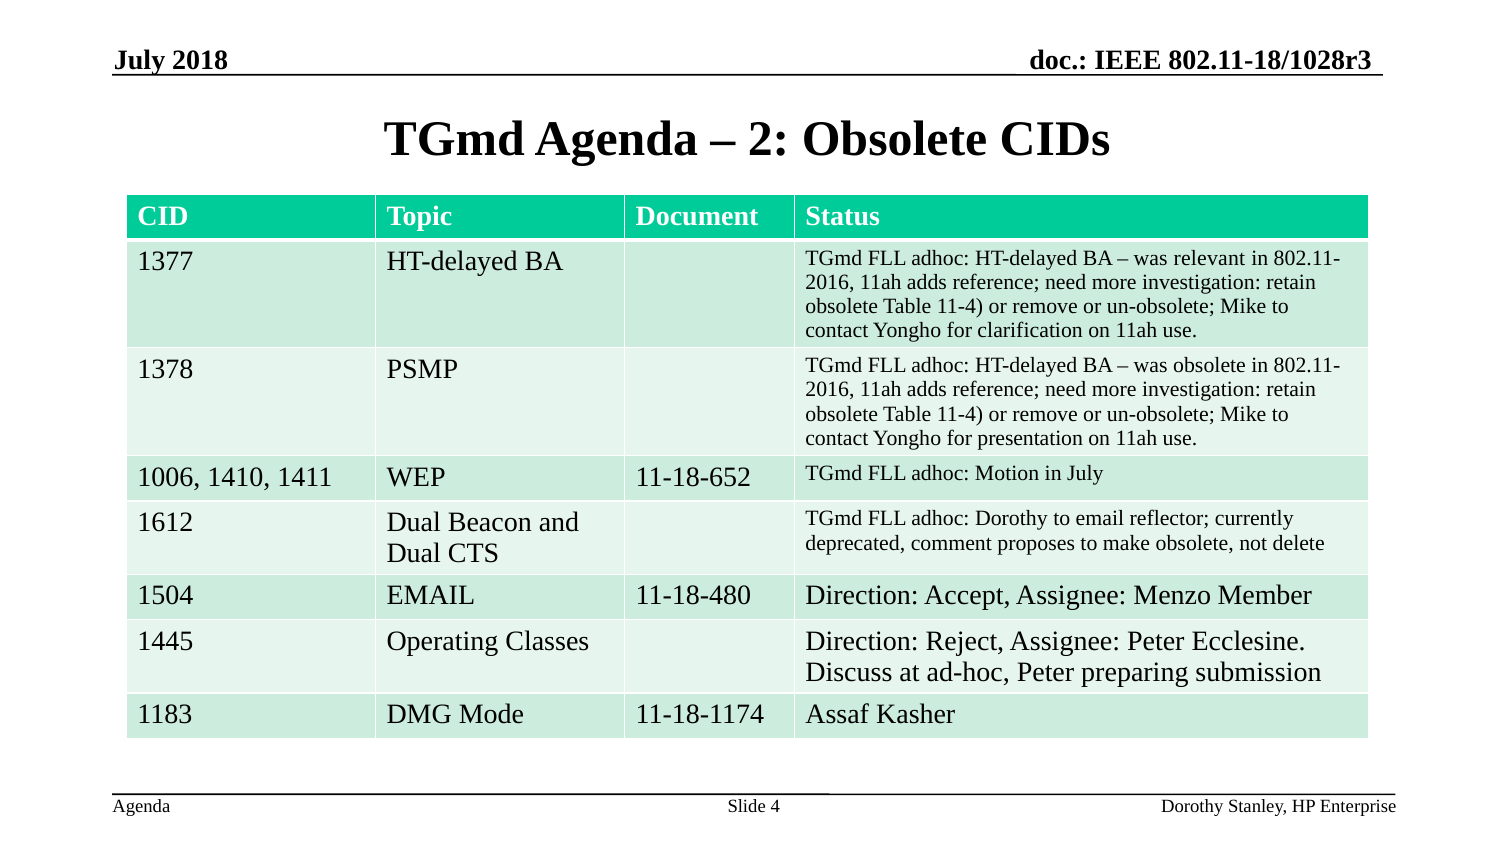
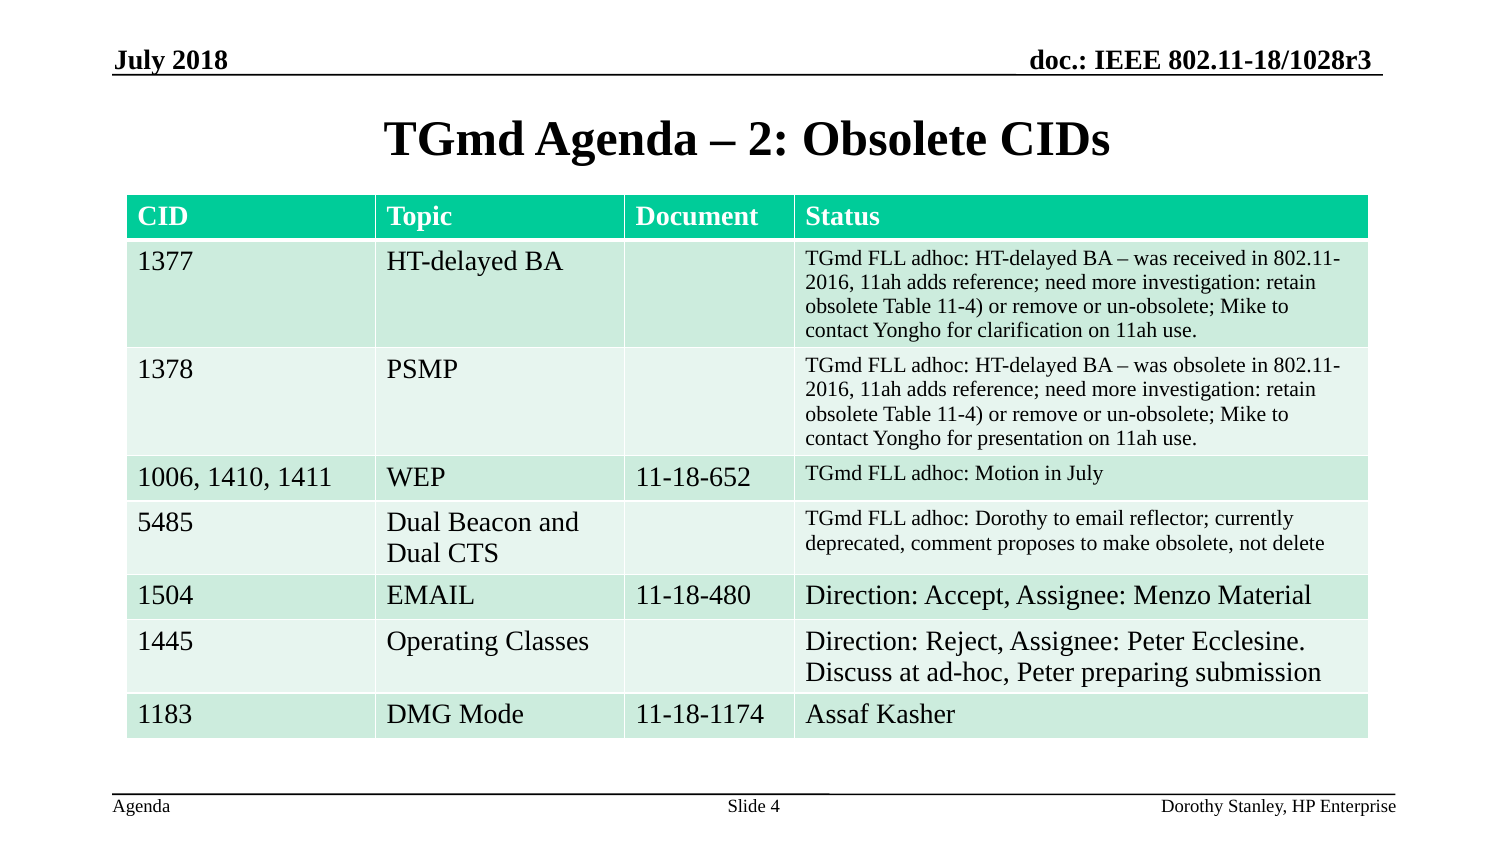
relevant: relevant -> received (1210, 258)
1612: 1612 -> 5485 (165, 522)
Member: Member -> Material (1265, 596)
